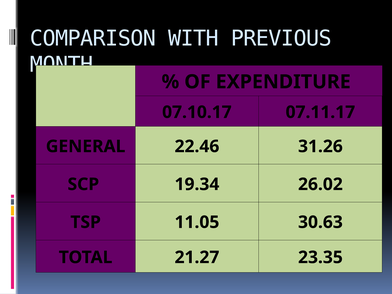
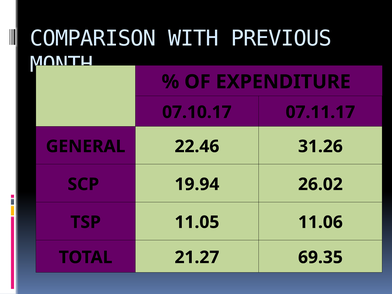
19.34: 19.34 -> 19.94 (197, 184)
30.63: 30.63 -> 11.06 (320, 222)
23.35: 23.35 -> 69.35 (320, 257)
